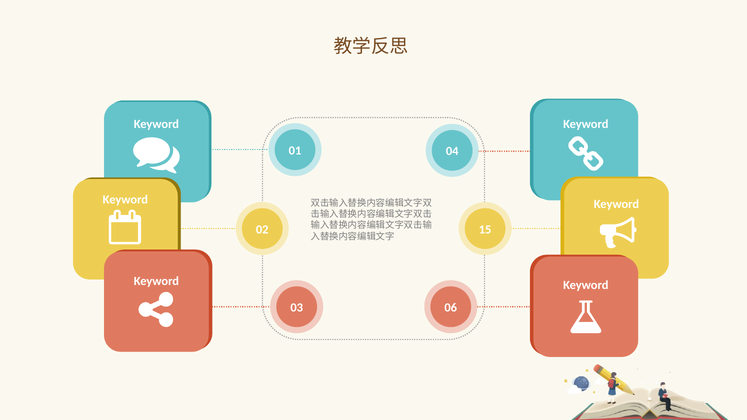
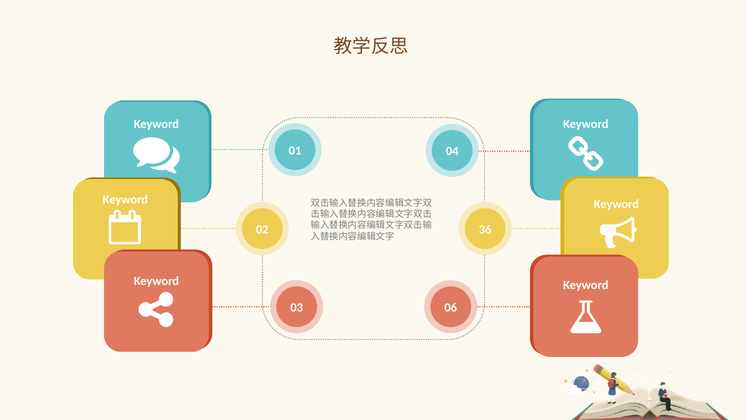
15: 15 -> 36 (485, 229)
